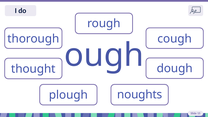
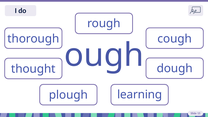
noughts: noughts -> learning (140, 95)
